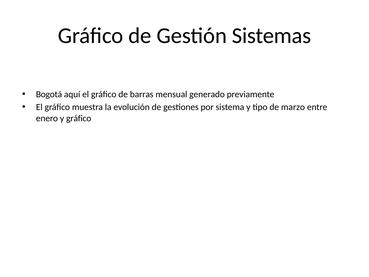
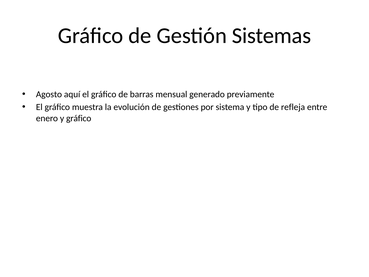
Bogotá: Bogotá -> Agosto (49, 94)
marzo: marzo -> refleja (293, 107)
